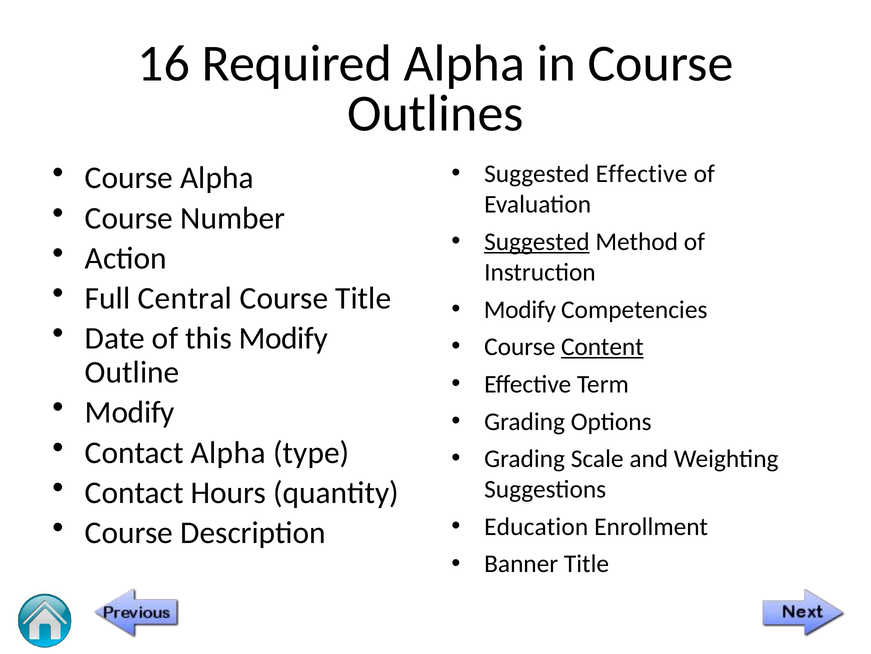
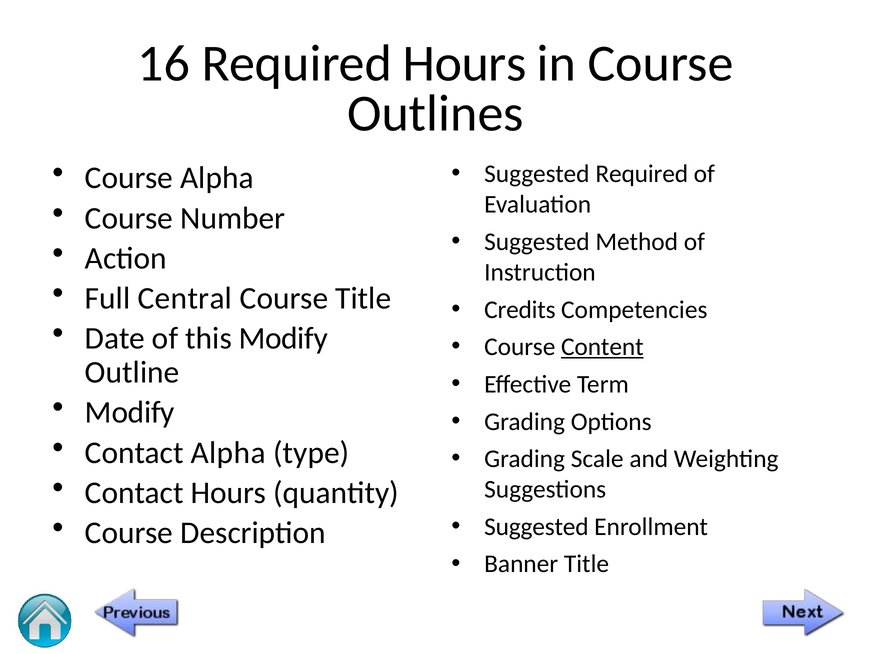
Required Alpha: Alpha -> Hours (465, 63)
Suggested Effective: Effective -> Required (642, 174)
Suggested underline: present -> none (537, 242)
Modify: Modify -> Credits (520, 309)
Education: Education -> Suggested (536, 526)
